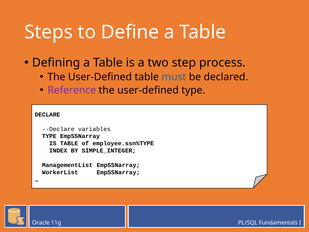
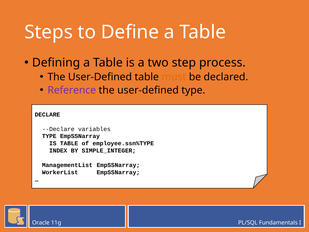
must colour: blue -> orange (174, 77)
